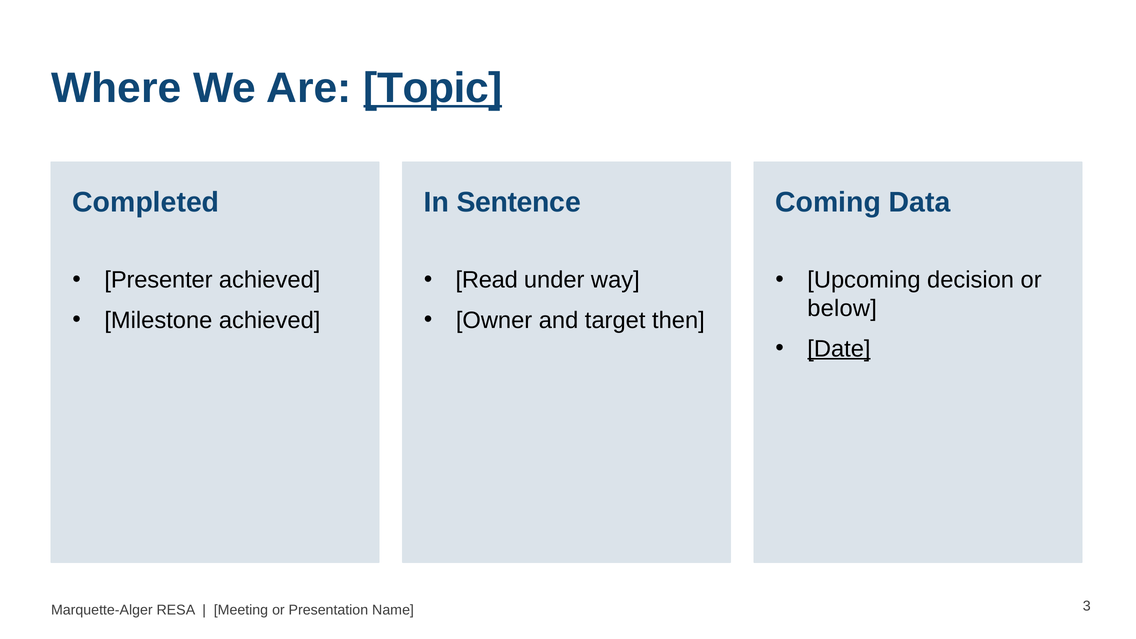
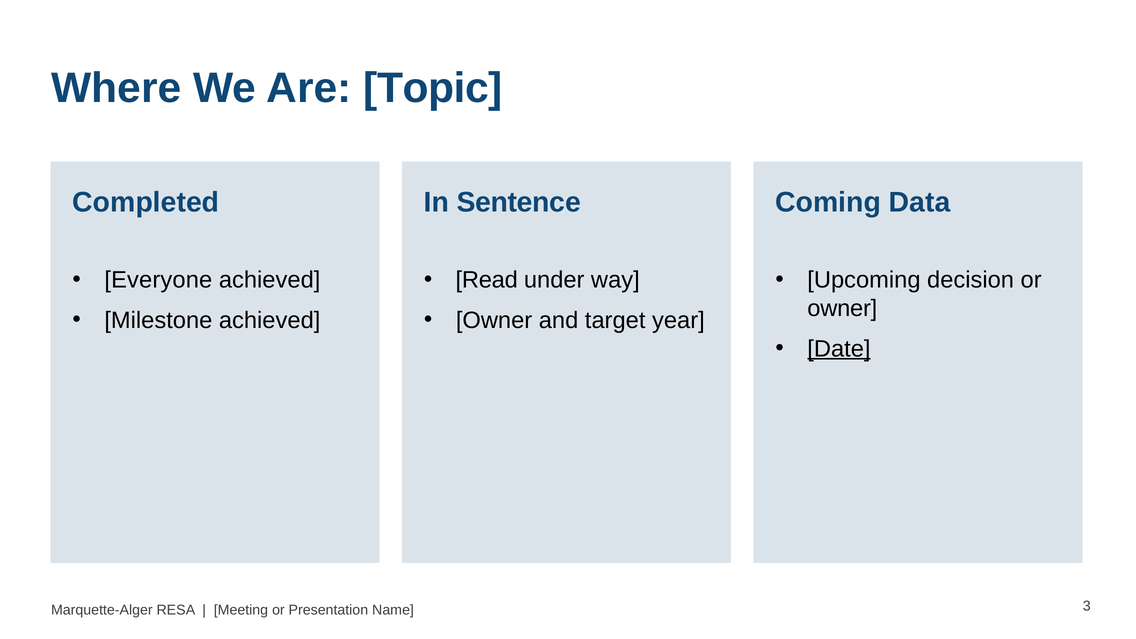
Topic underline: present -> none (433, 88)
Presenter: Presenter -> Everyone (158, 280)
below: below -> owner (842, 308)
then: then -> year (678, 320)
